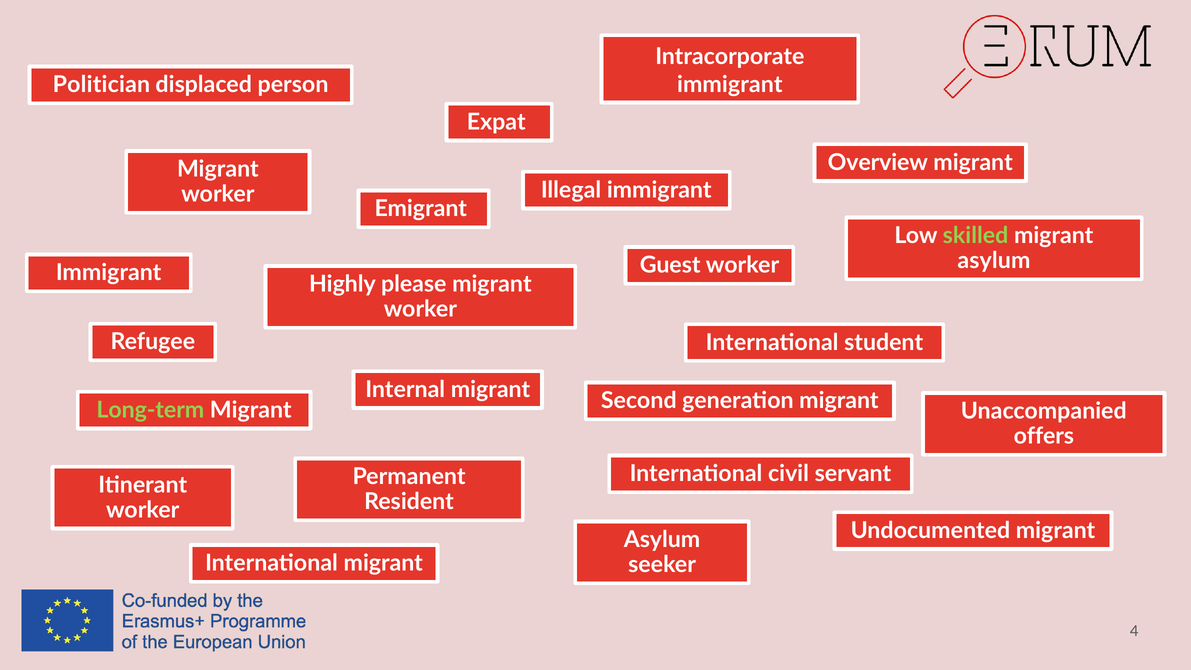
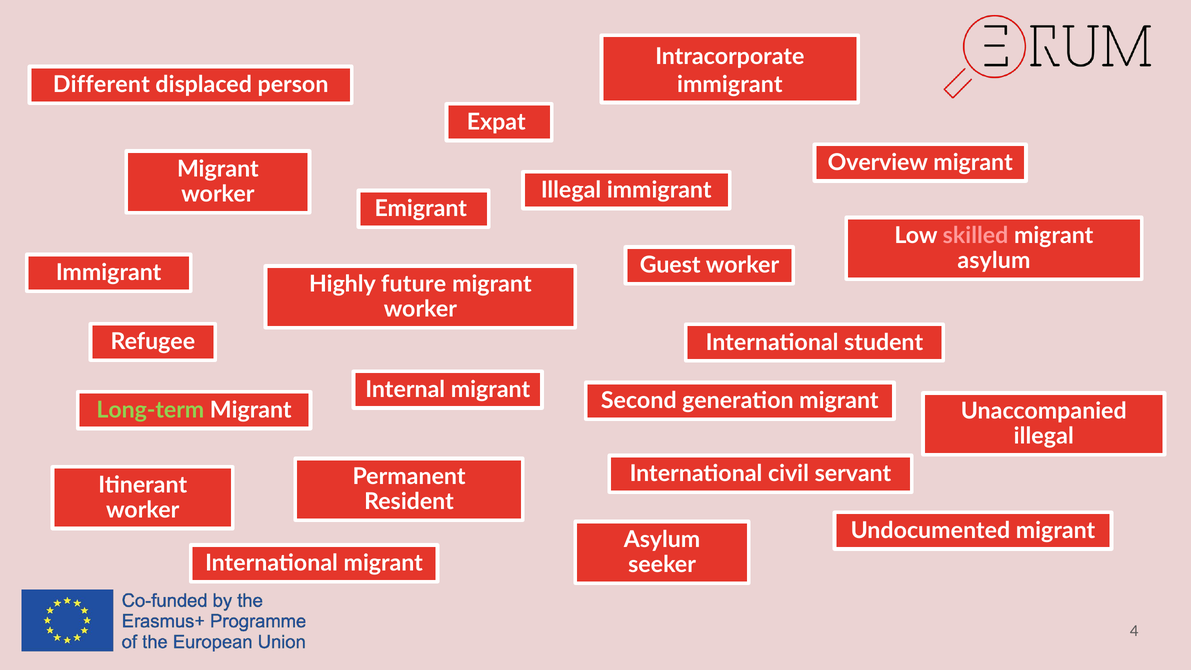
Politician: Politician -> Different (101, 85)
skilled colour: light green -> pink (976, 236)
please: please -> future (414, 284)
offers: offers -> illegal (1044, 436)
